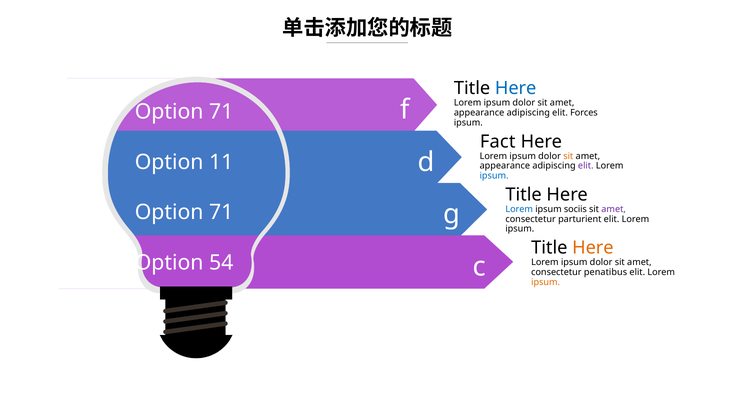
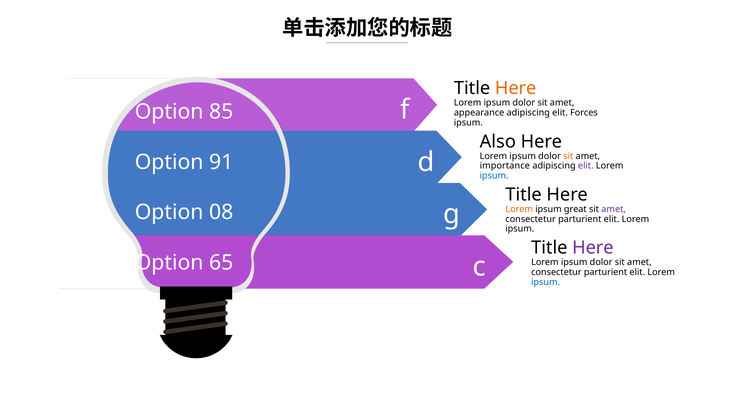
Here colour: blue -> orange (516, 88)
71: 71 -> 85 (221, 112)
Fact: Fact -> Also (498, 142)
11: 11 -> 91 (221, 162)
appearance: appearance -> importance (505, 166)
71: 71 -> 08 (221, 212)
Lorem colour: blue -> orange (519, 209)
sociis: sociis -> great (575, 209)
Here colour: orange -> purple (593, 248)
54: 54 -> 65 (221, 263)
penatibus: penatibus -> parturient (606, 272)
ipsum colour: orange -> blue (546, 282)
